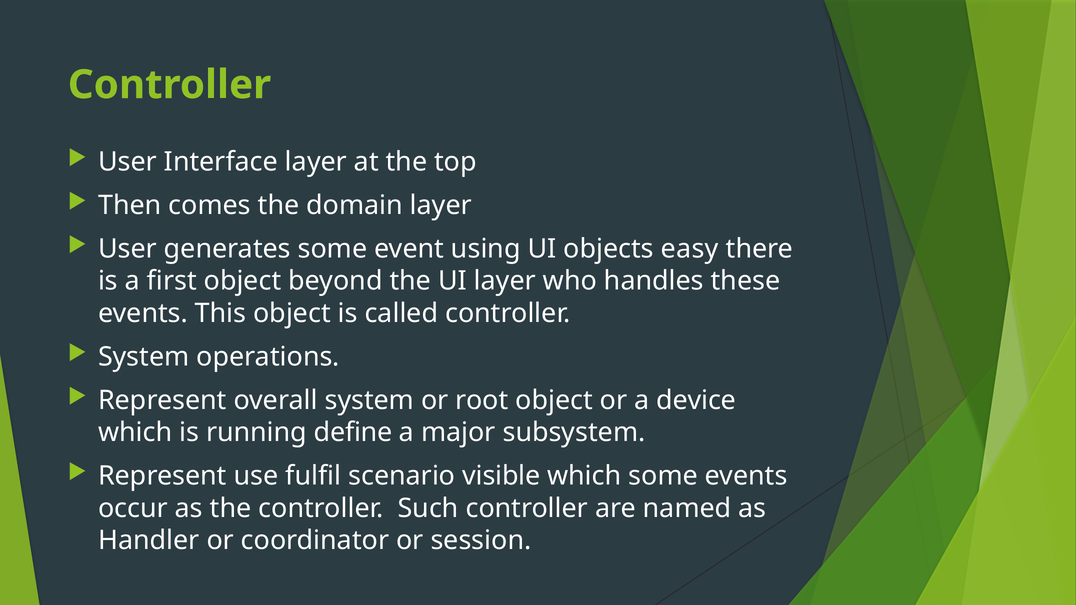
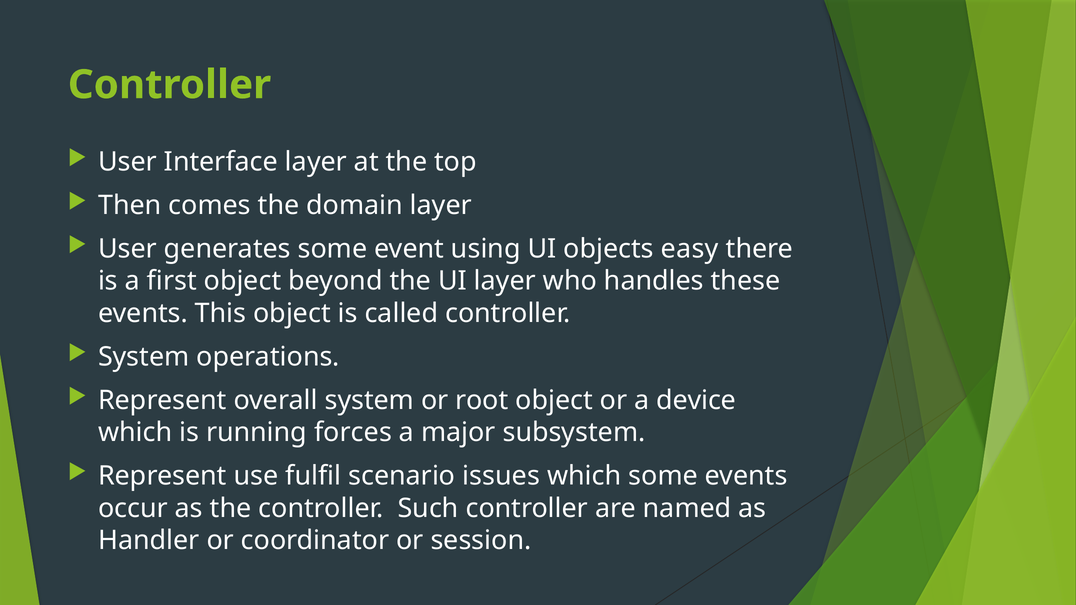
define: define -> forces (353, 433)
visible: visible -> issues (501, 476)
